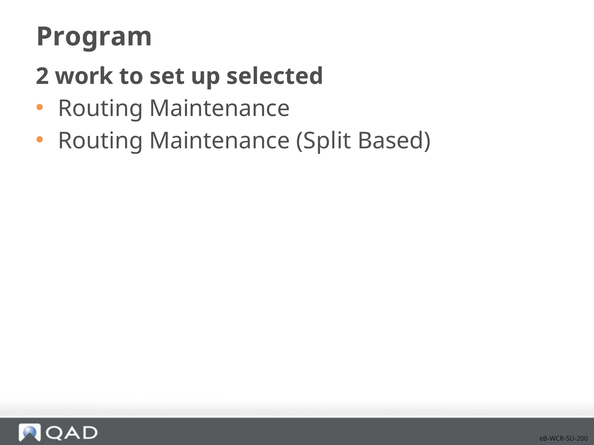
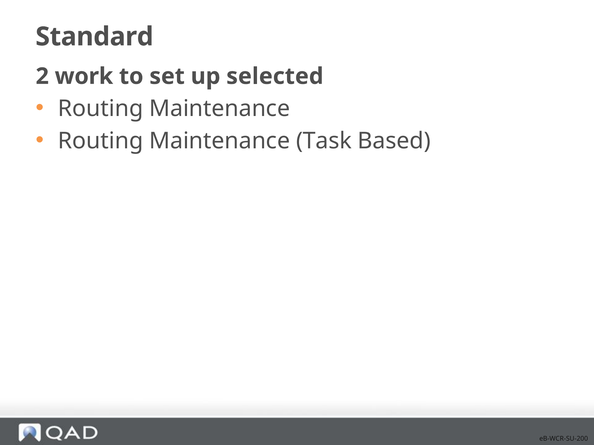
Program: Program -> Standard (94, 37)
Split: Split -> Task (324, 141)
